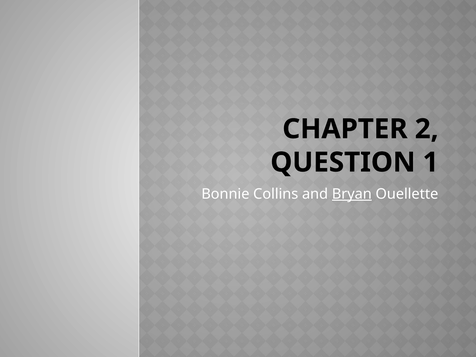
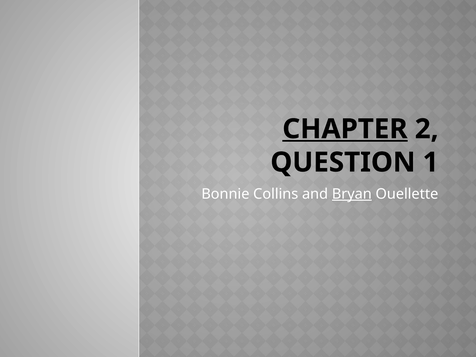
CHAPTER underline: none -> present (345, 129)
